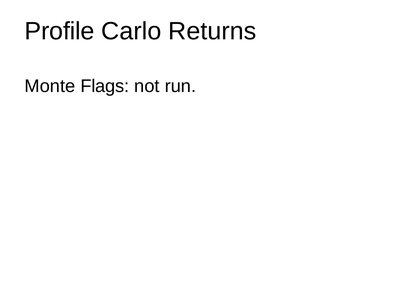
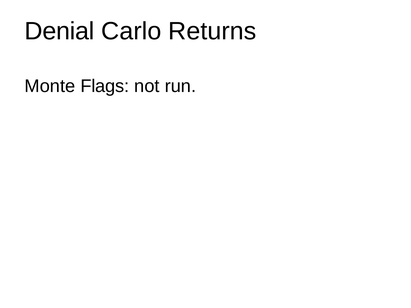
Profile: Profile -> Denial (60, 31)
